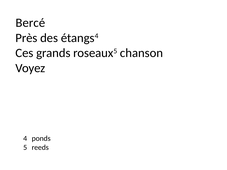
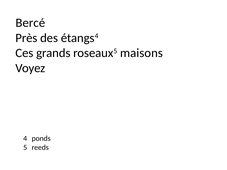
chanson: chanson -> maisons (141, 53)
